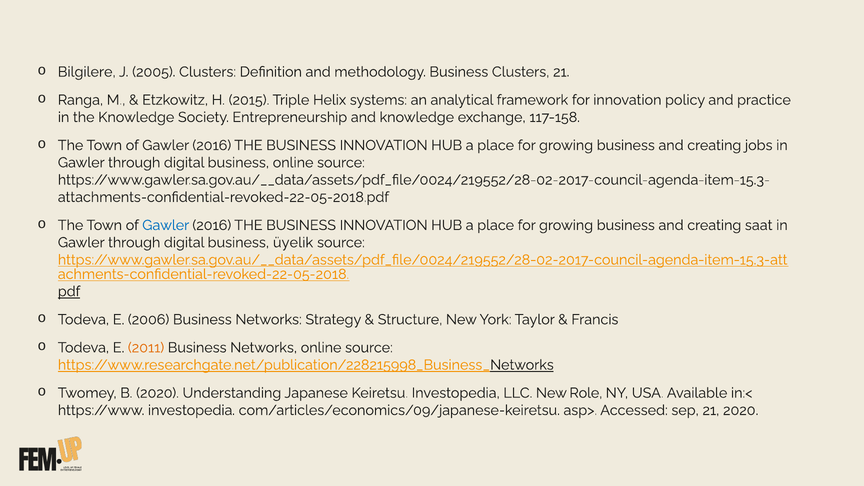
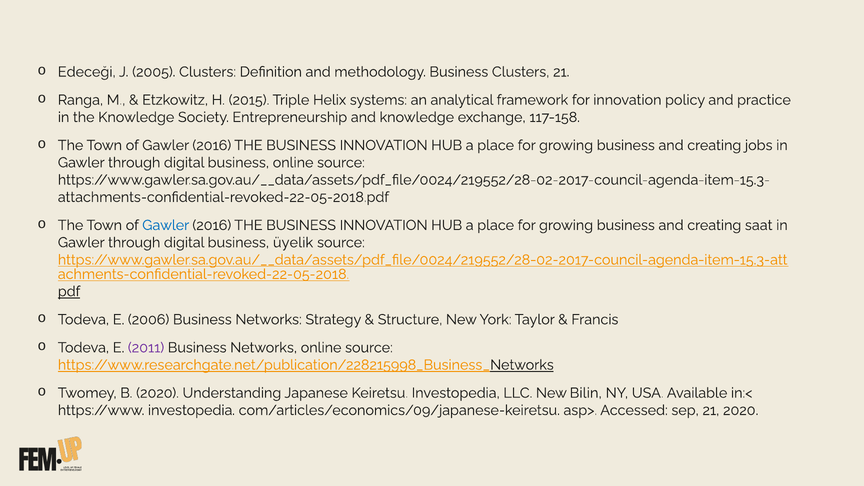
Bilgilere: Bilgilere -> Edeceği (87, 72)
2011 colour: orange -> purple (146, 348)
Role: Role -> Bilin (586, 393)
